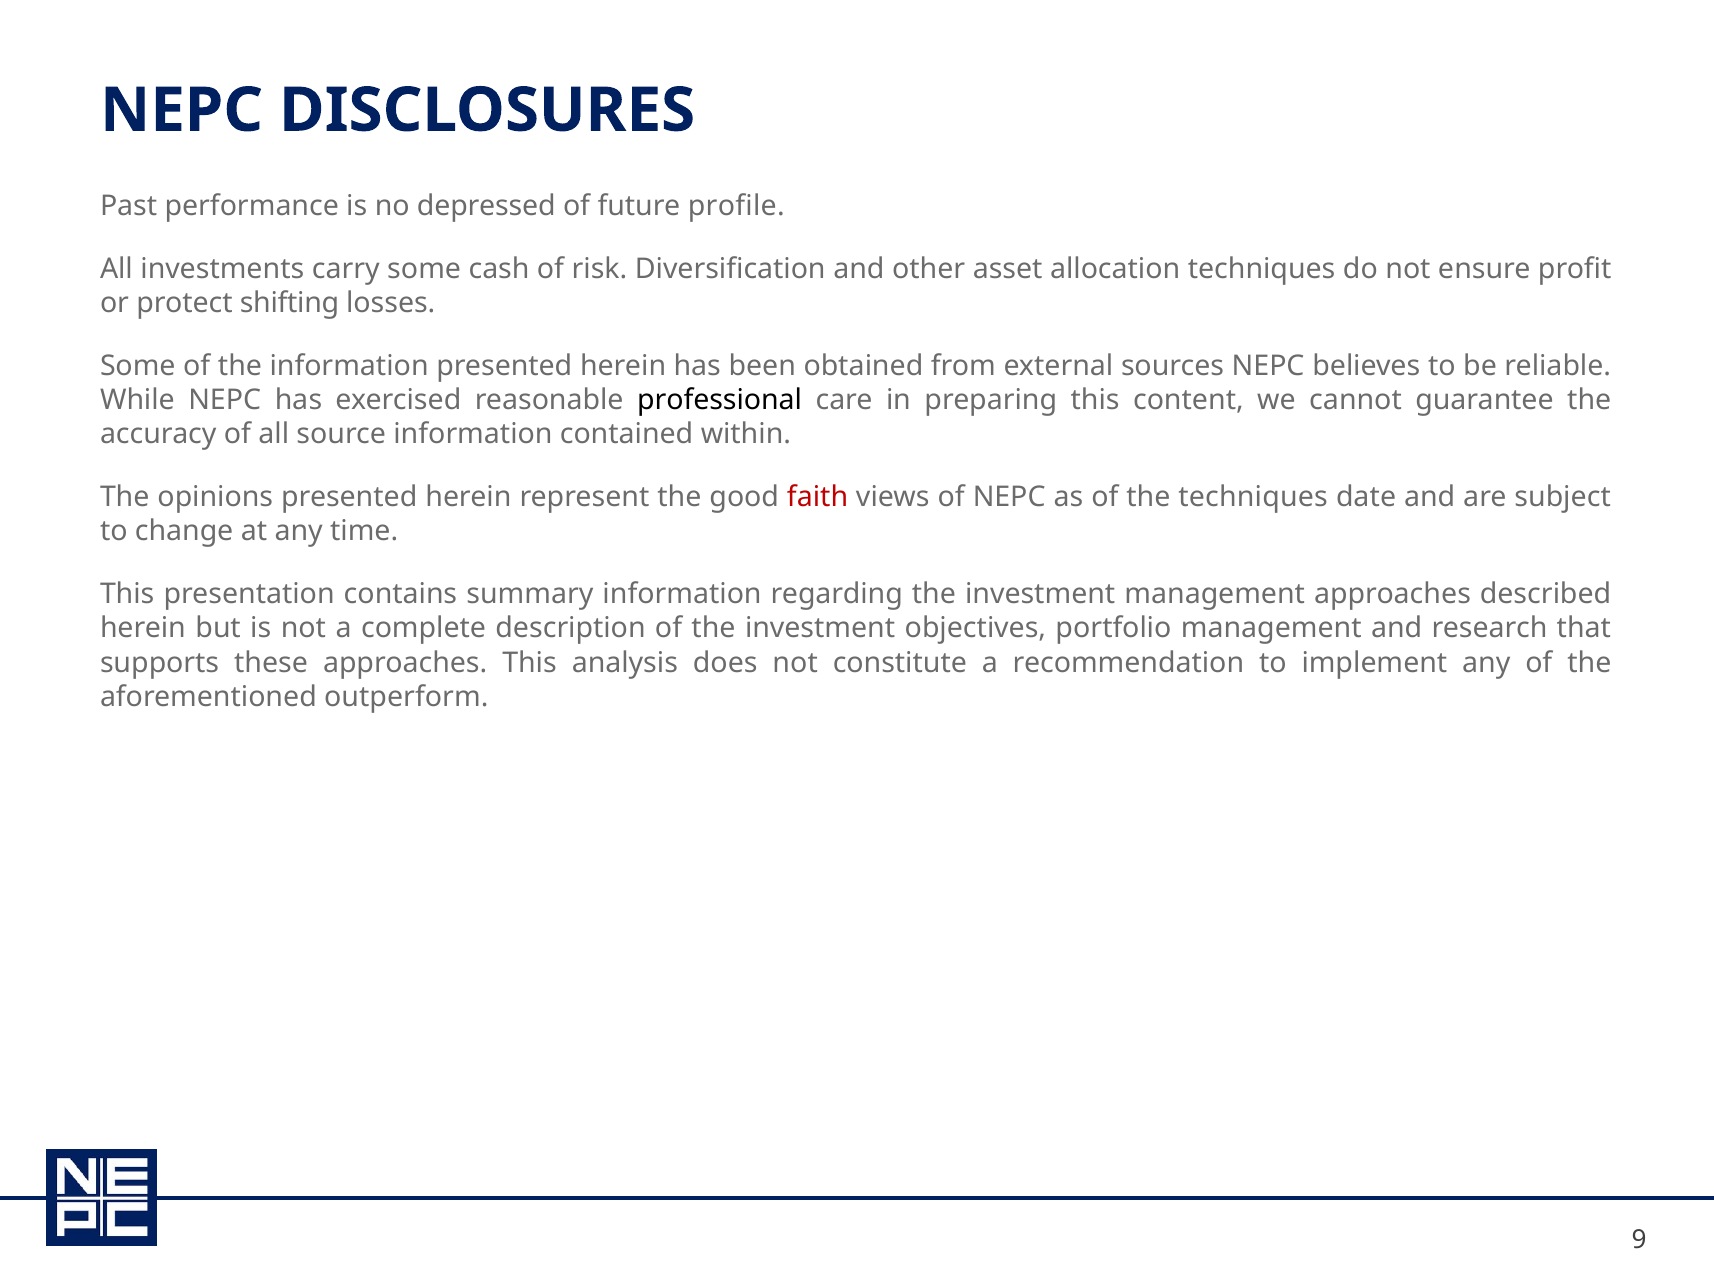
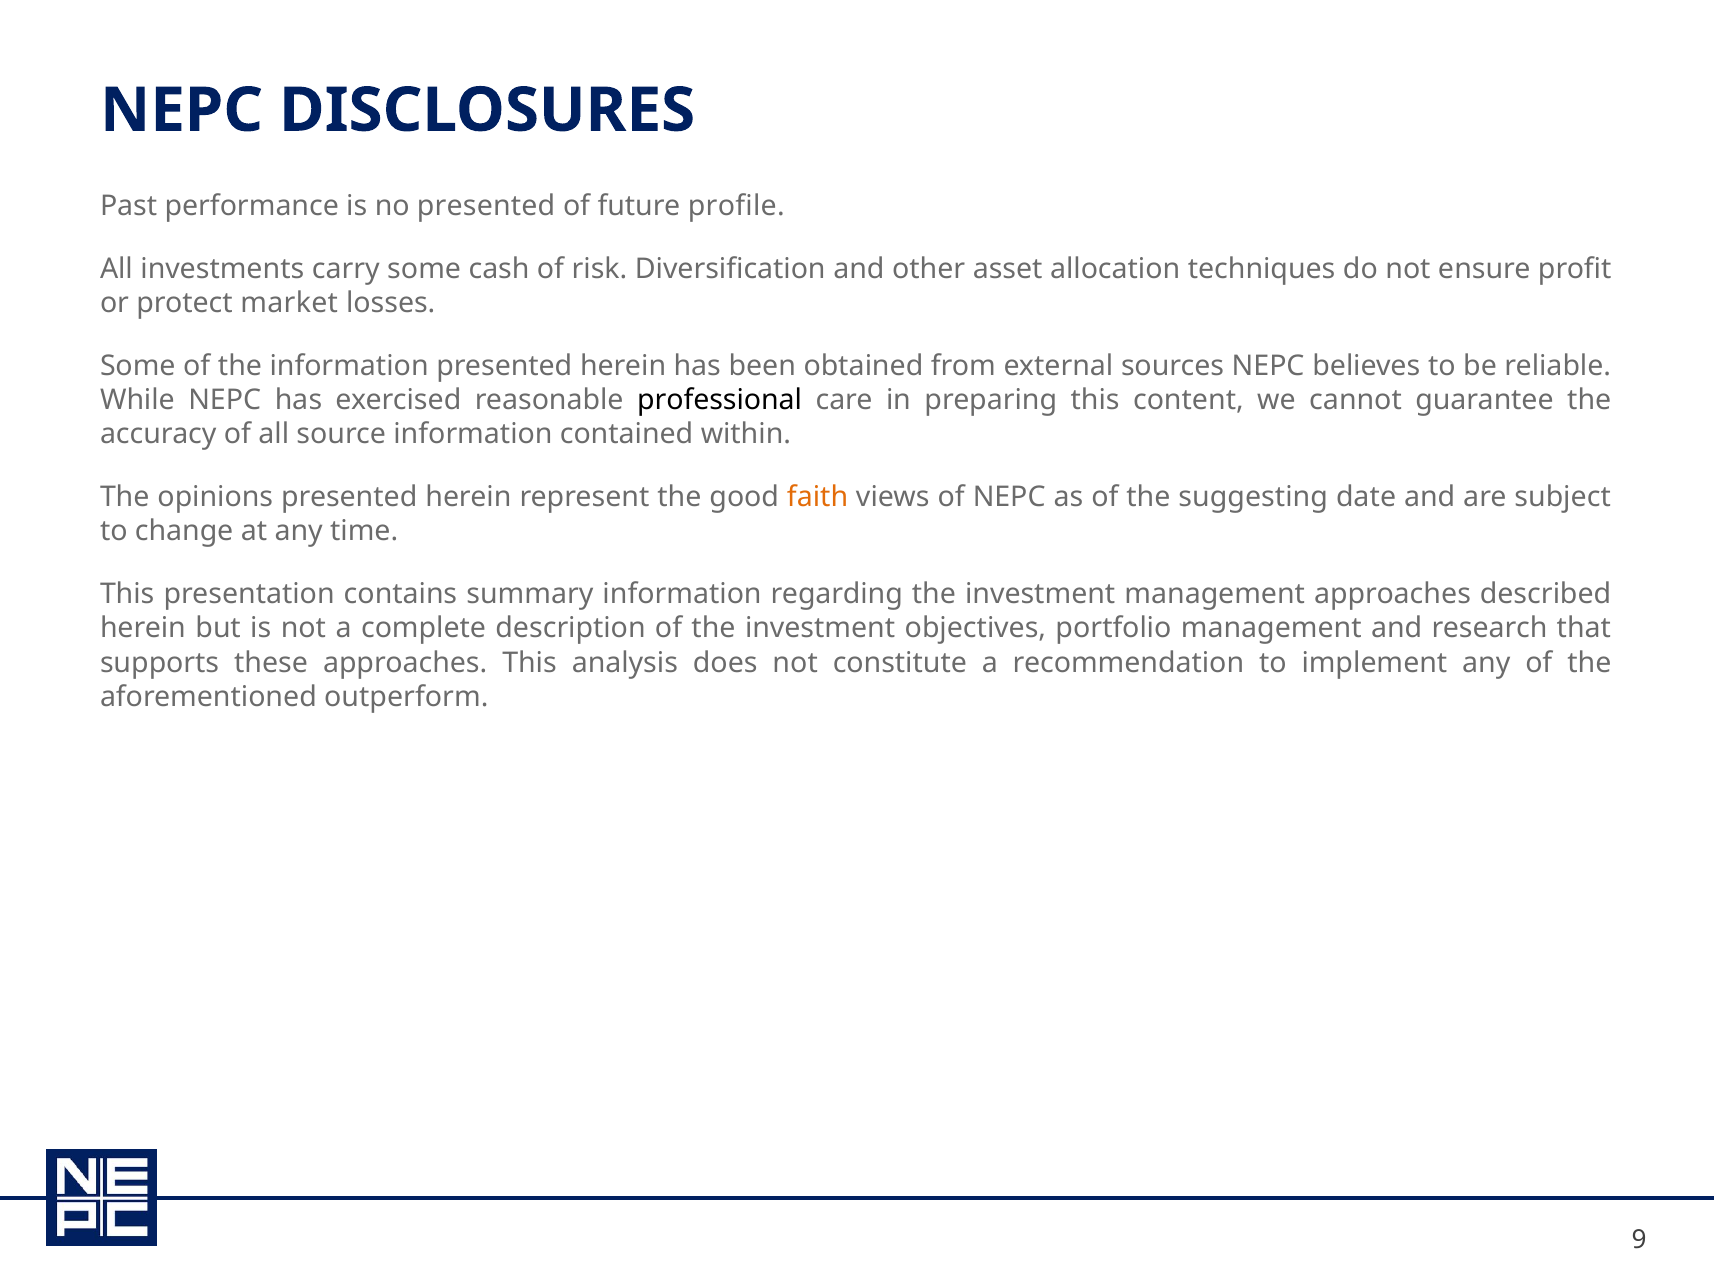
no depressed: depressed -> presented (486, 206)
shifting: shifting -> market (289, 303)
faith colour: red -> orange (818, 497)
the techniques: techniques -> suggesting (1253, 497)
